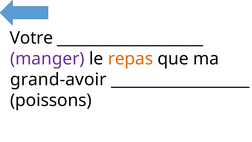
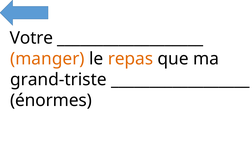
manger colour: purple -> orange (47, 59)
grand-avoir: grand-avoir -> grand-triste (58, 79)
poissons: poissons -> énormes (51, 100)
